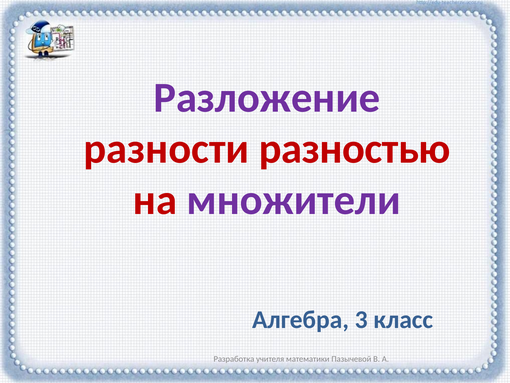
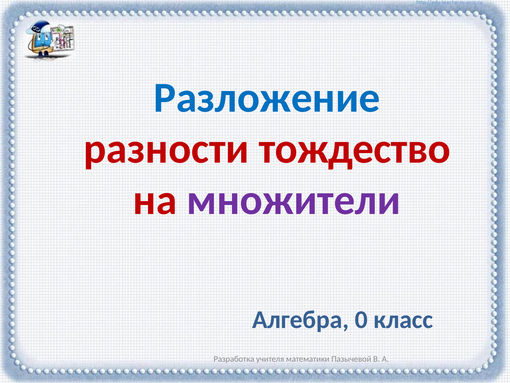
Разложение colour: purple -> blue (267, 98)
разностью: разностью -> тождество (355, 149)
3: 3 -> 0 (361, 319)
